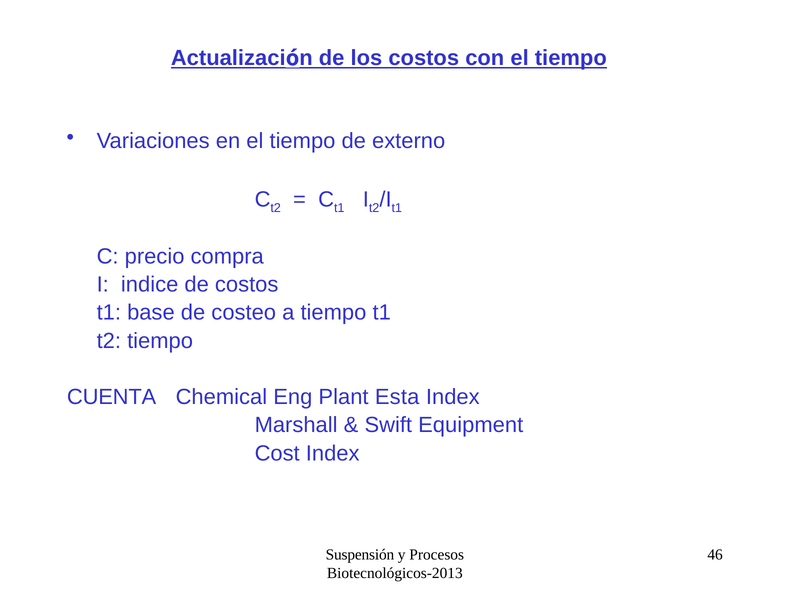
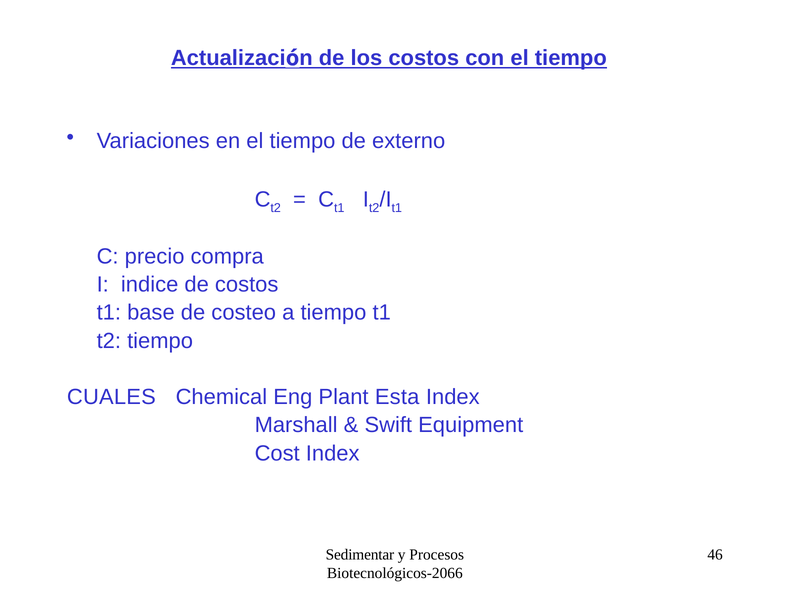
CUENTA: CUENTA -> CUALES (111, 397)
Suspensión: Suspensión -> Sedimentar (360, 554)
Biotecnológicos-2013: Biotecnológicos-2013 -> Biotecnológicos-2066 (395, 573)
